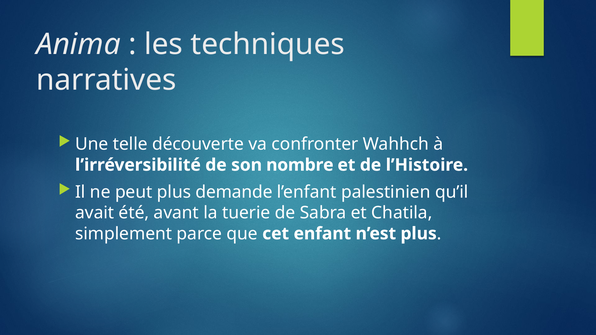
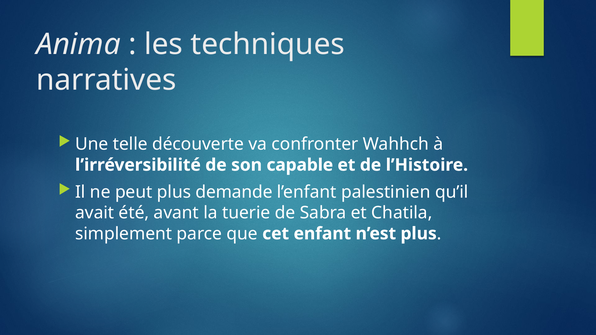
nombre: nombre -> capable (300, 165)
